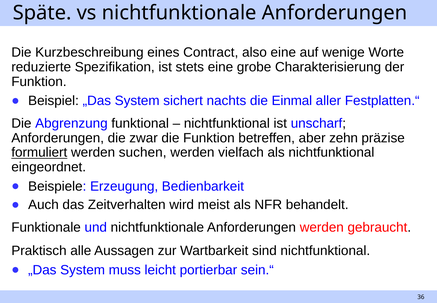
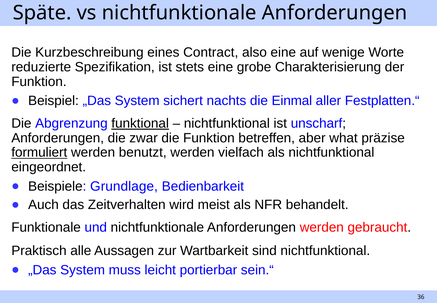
funktional underline: none -> present (140, 123)
zehn: zehn -> what (343, 138)
suchen: suchen -> benutzt (143, 152)
Erzeugung: Erzeugung -> Grundlage (124, 186)
